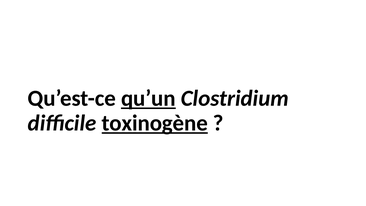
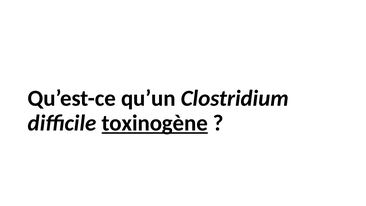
qu’un underline: present -> none (148, 98)
